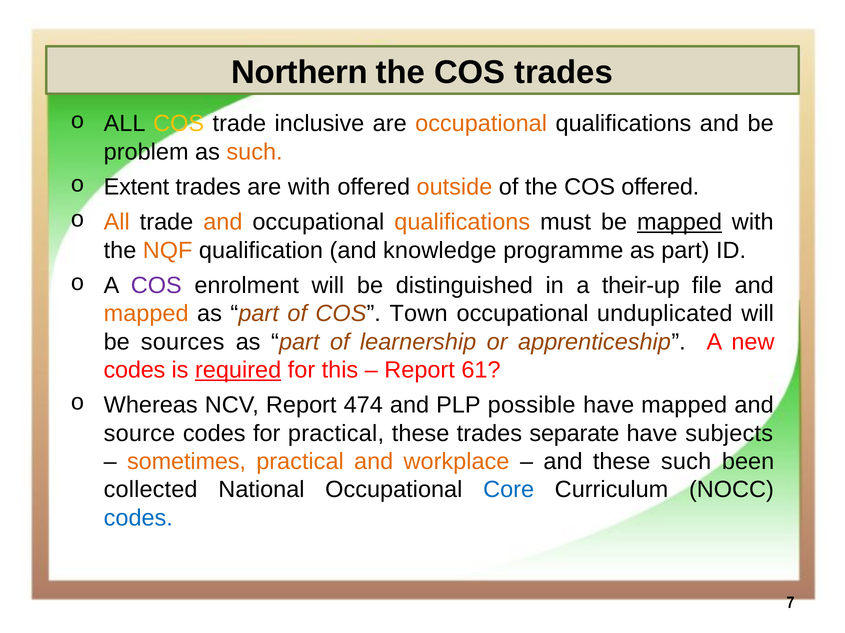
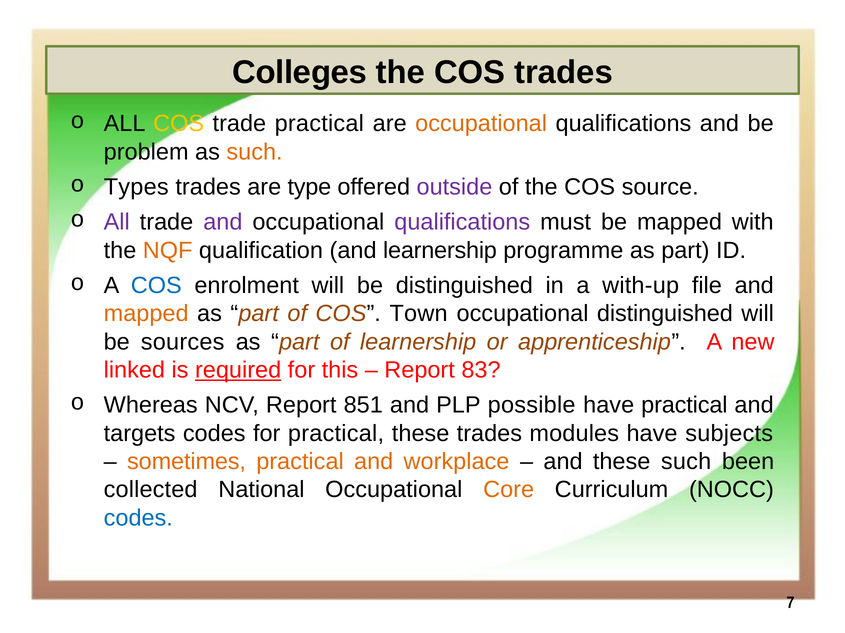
Northern: Northern -> Colleges (300, 72)
trade inclusive: inclusive -> practical (319, 124)
Extent: Extent -> Types (136, 187)
are with: with -> type (309, 187)
outside colour: orange -> purple (454, 187)
COS offered: offered -> source (660, 187)
All colour: orange -> purple (117, 222)
and colour: orange -> purple (223, 222)
qualifications colour: orange -> purple (462, 222)
mapped underline: present -> none (679, 222)
and knowledge: knowledge -> learnership (440, 251)
COS colour: purple -> blue (156, 286)
their-up: their-up -> with-up (641, 286)
occupational unduplicated: unduplicated -> distinguished (665, 314)
codes: codes -> linked (134, 370)
61: 61 -> 83 (481, 370)
474: 474 -> 851 (363, 406)
have mapped: mapped -> practical (684, 406)
source: source -> targets (140, 434)
separate: separate -> modules (574, 434)
Core colour: blue -> orange (509, 490)
